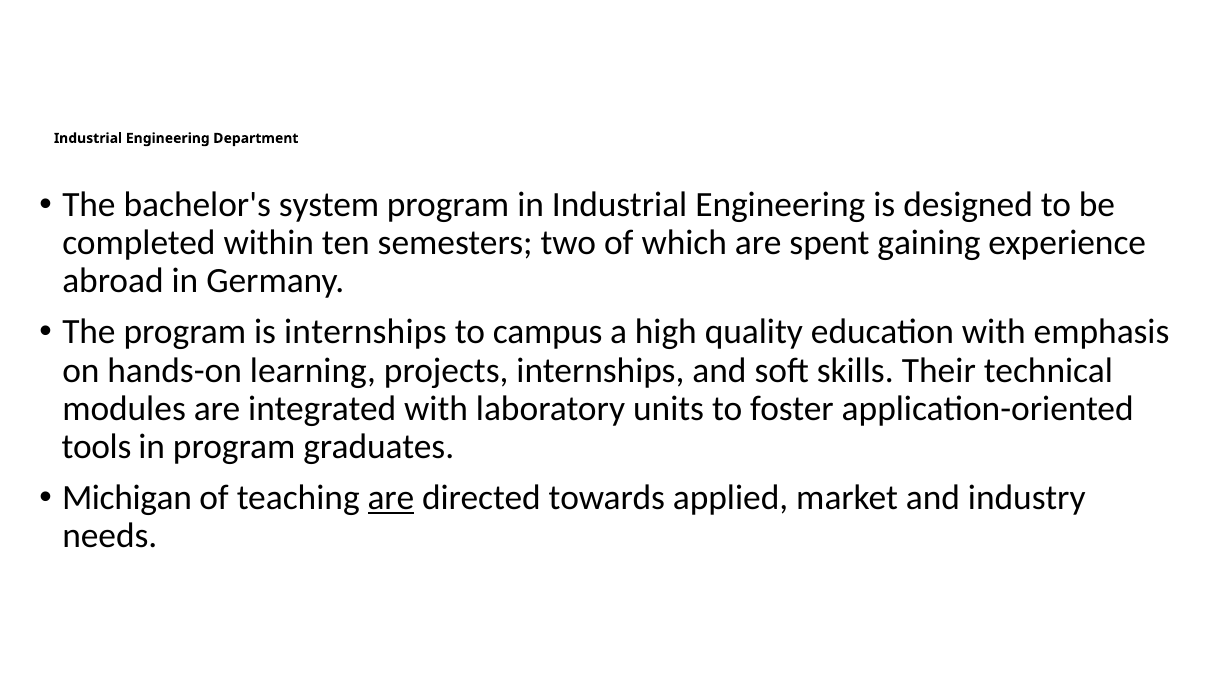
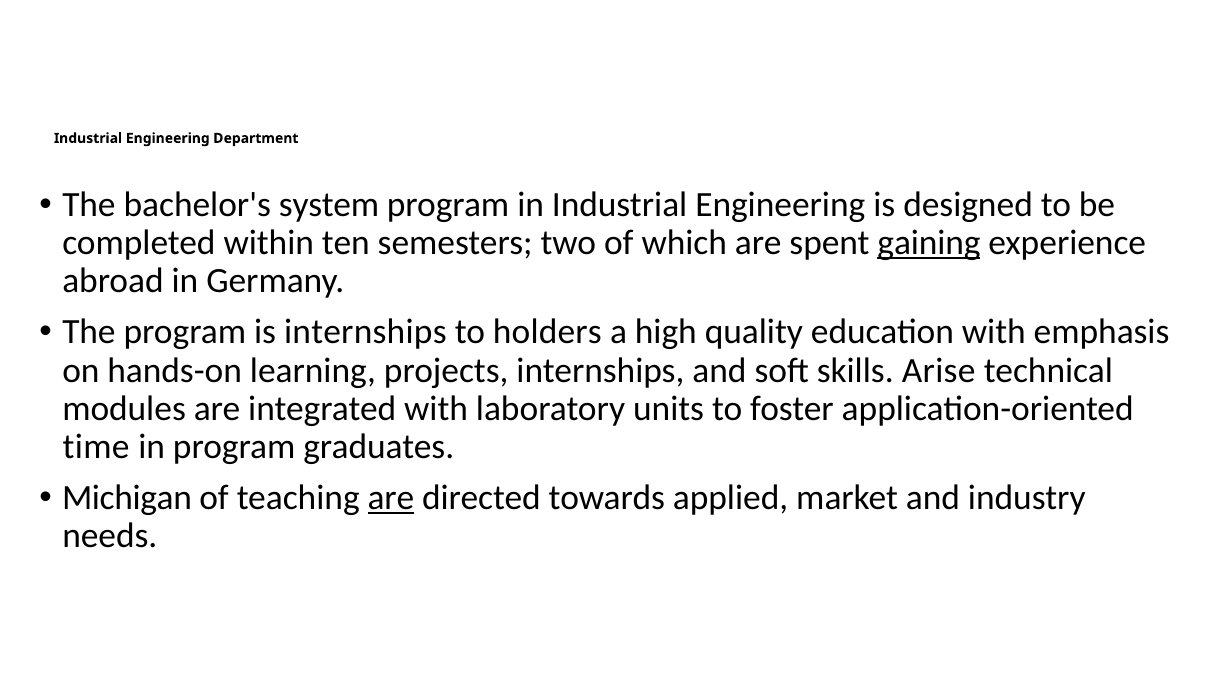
gaining underline: none -> present (929, 243)
campus: campus -> holders (547, 332)
Their: Their -> Arise (939, 370)
tools: tools -> time (96, 447)
